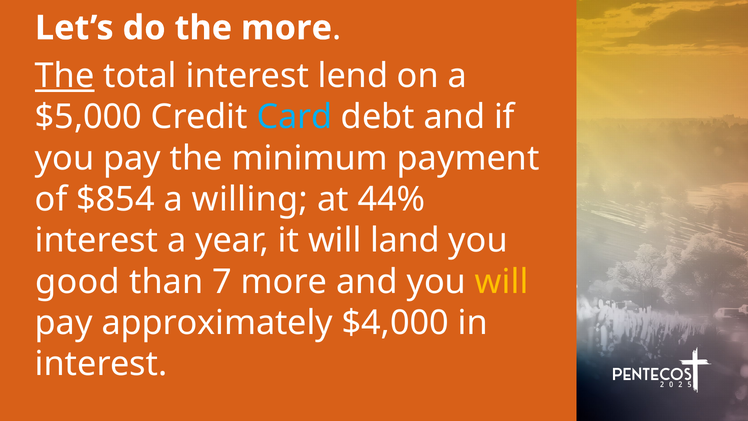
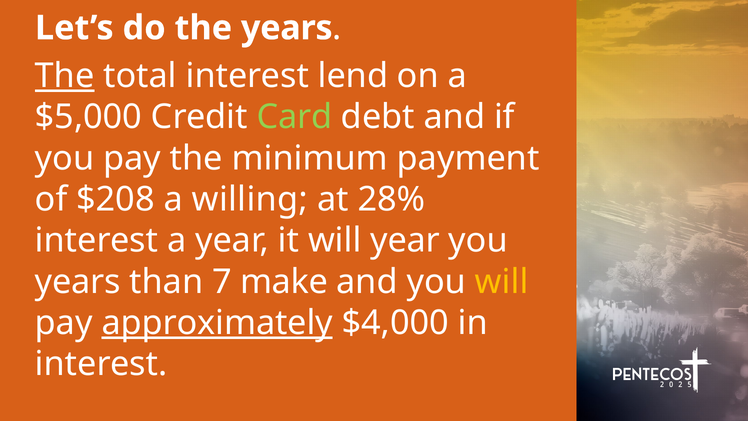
the more: more -> years (287, 28)
Card colour: light blue -> light green (294, 117)
$854: $854 -> $208 (115, 199)
44%: 44% -> 28% (392, 199)
will land: land -> year (405, 241)
good: good -> years (78, 282)
7 more: more -> make (284, 282)
approximately underline: none -> present (217, 323)
